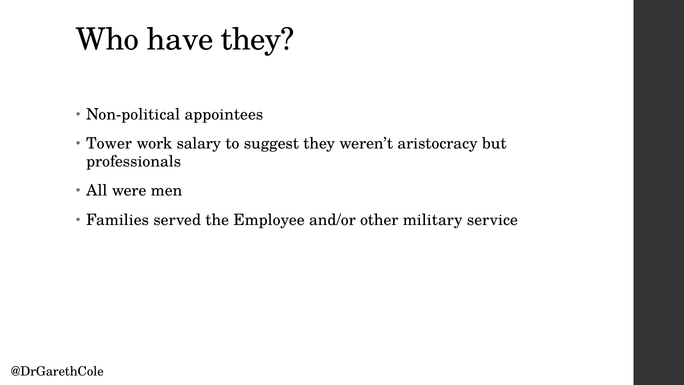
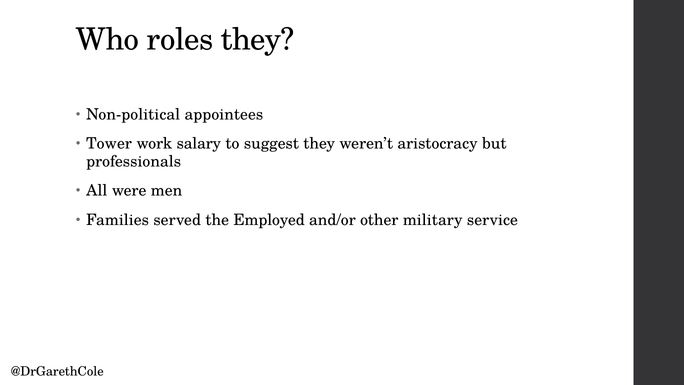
have: have -> roles (180, 39)
Employee: Employee -> Employed (269, 220)
